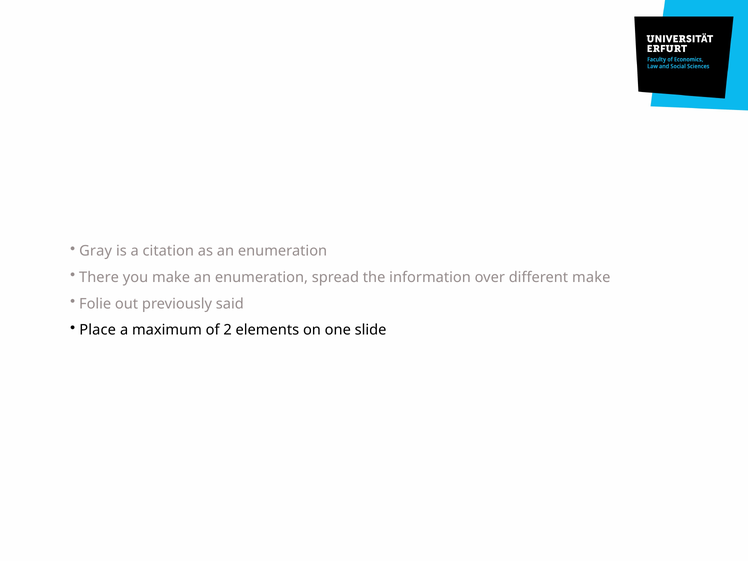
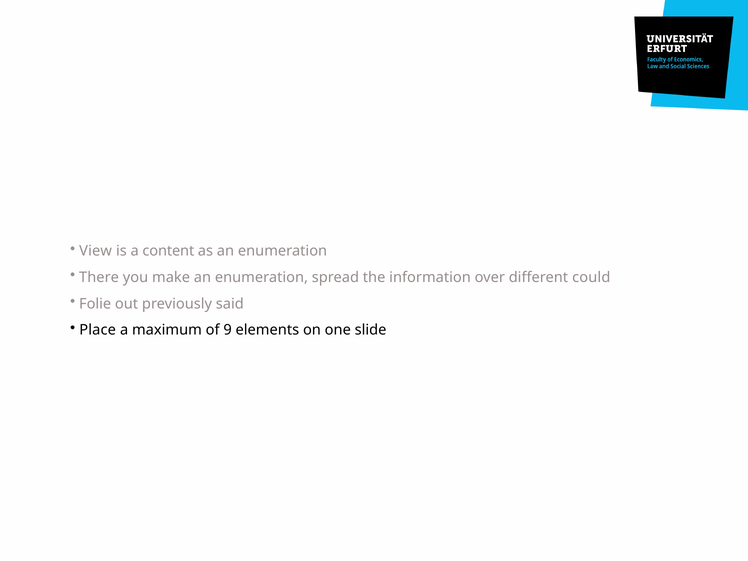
Gray: Gray -> View (96, 251)
citation: citation -> content (168, 251)
different make: make -> could (591, 277)
2: 2 -> 9 (228, 330)
